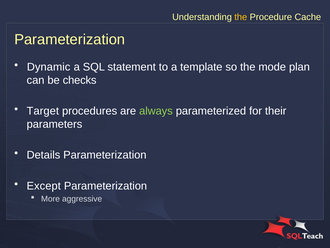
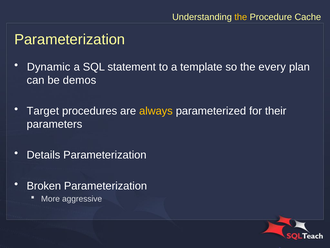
mode: mode -> every (272, 67)
checks: checks -> demos (80, 80)
always colour: light green -> yellow (156, 111)
Except: Except -> Broken (44, 186)
